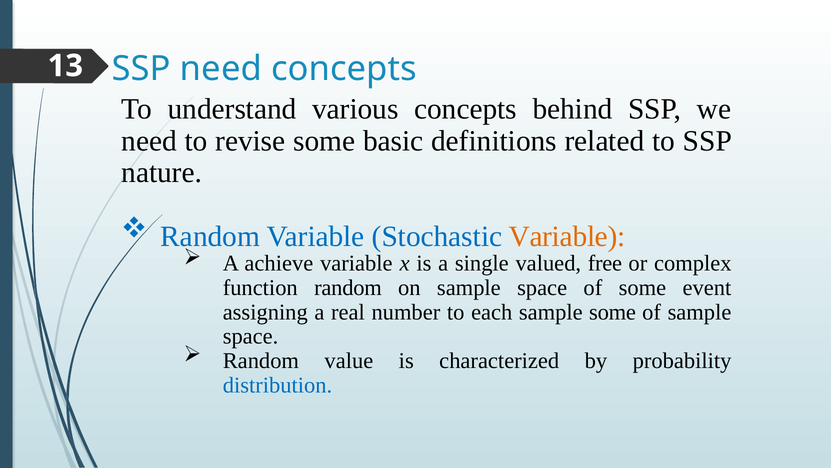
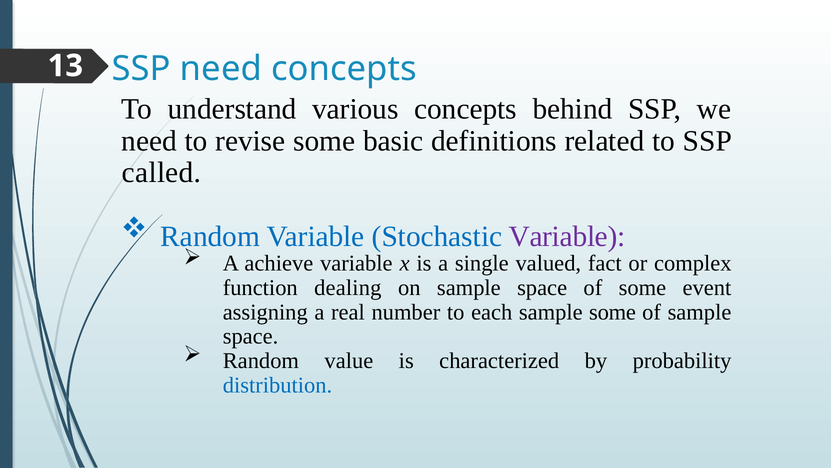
nature: nature -> called (162, 173)
Variable colour: orange -> purple (567, 236)
free: free -> fact (605, 263)
function random: random -> dealing (348, 288)
